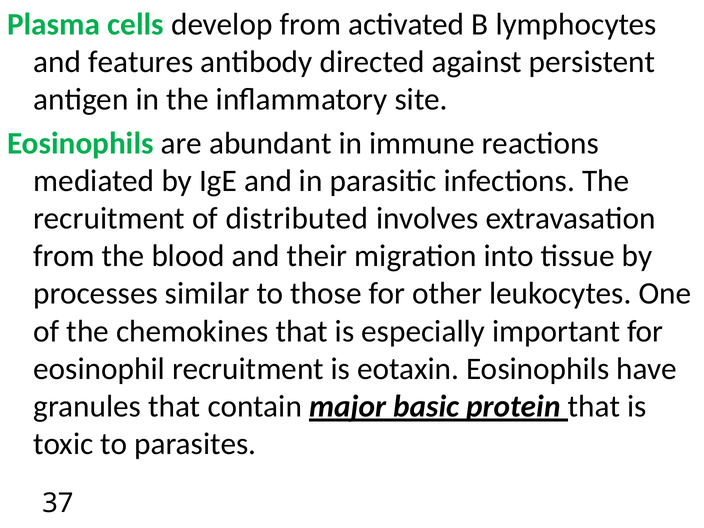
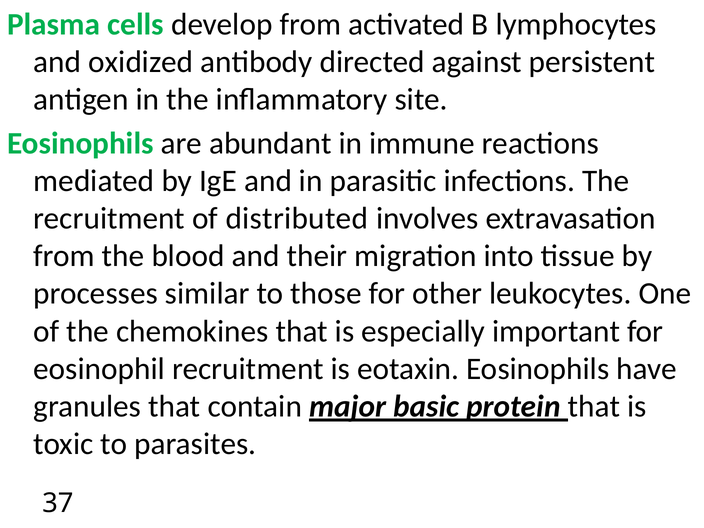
features: features -> oxidized (141, 62)
